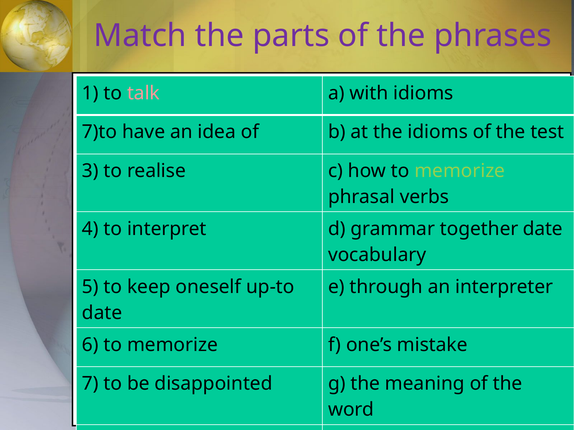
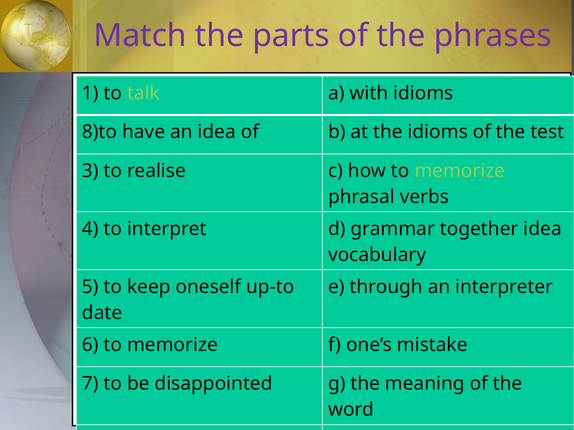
talk colour: pink -> light green (143, 93)
7)to: 7)to -> 8)to (100, 132)
together date: date -> idea (543, 229)
